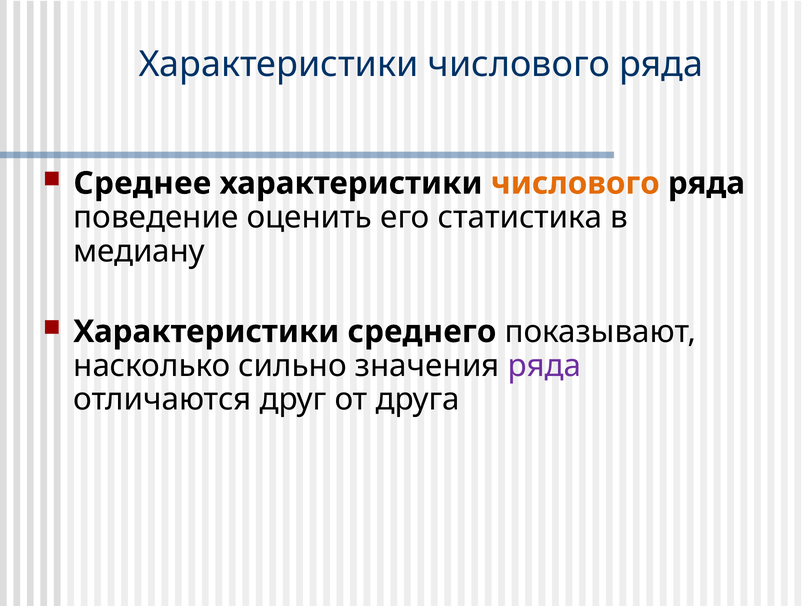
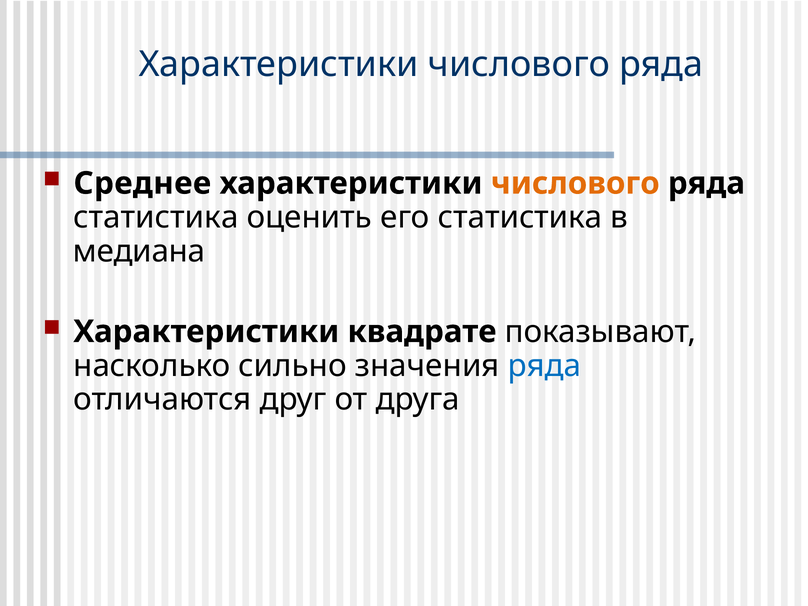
поведение: поведение -> статистика (156, 217)
медиану: медиану -> медиана (139, 251)
среднего: среднего -> квадрате (422, 332)
ряда colour: purple -> blue (544, 366)
